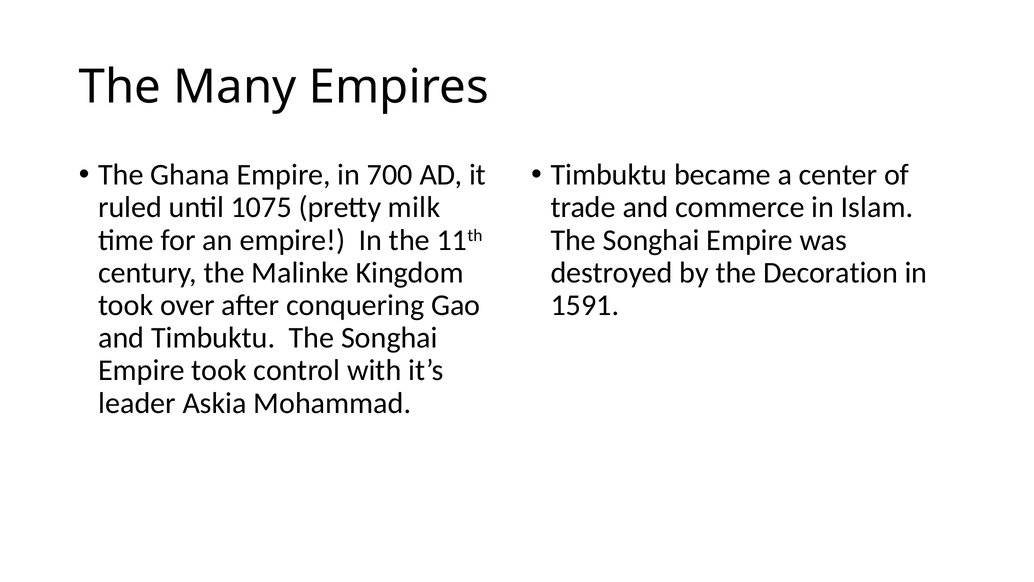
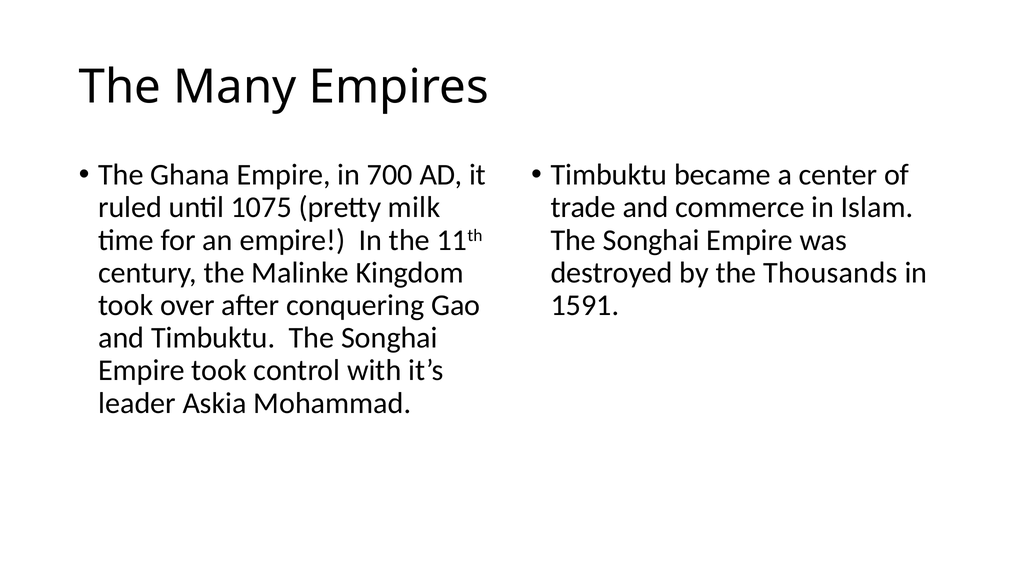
Decoration: Decoration -> Thousands (830, 273)
